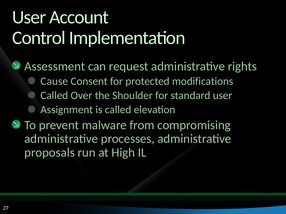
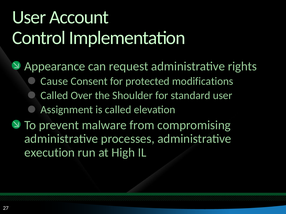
Assessment: Assessment -> Appearance (55, 66)
proposals: proposals -> execution (50, 153)
